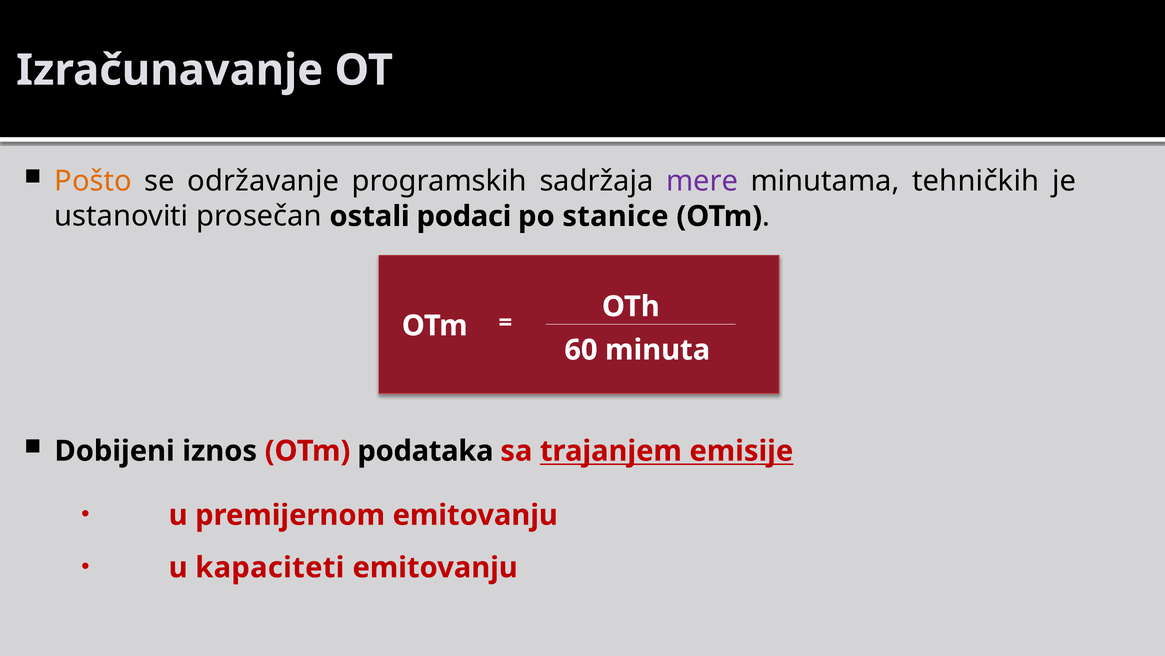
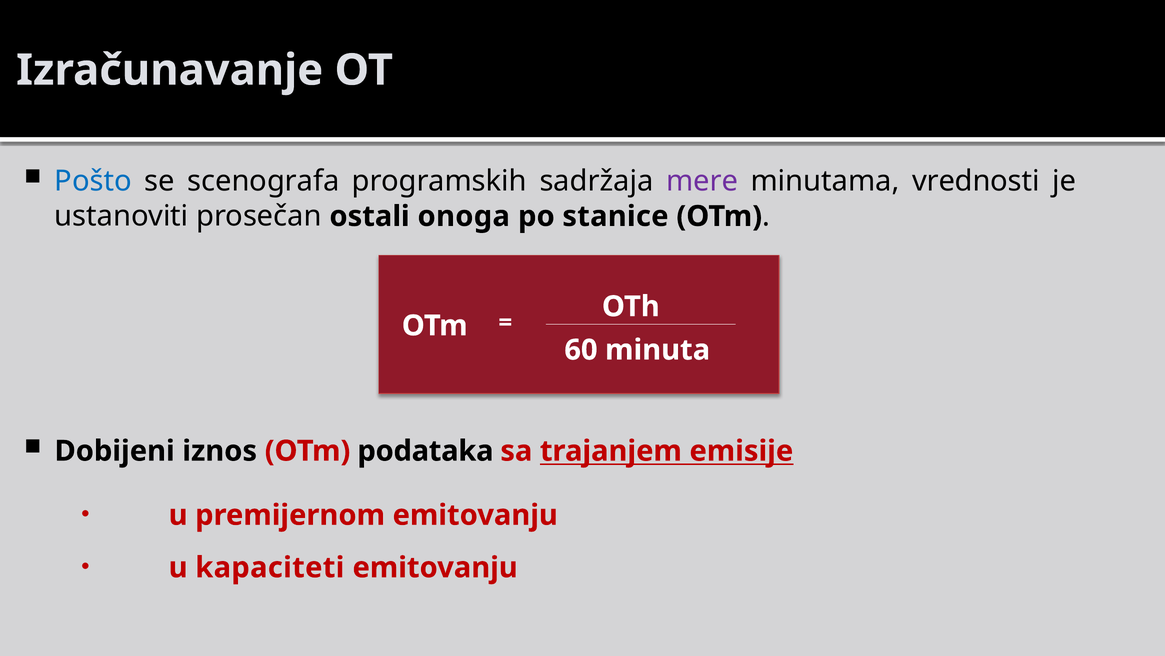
Pošto colour: orange -> blue (93, 181)
održavanje: održavanje -> scenografa (263, 181)
tehničkih: tehničkih -> vrednosti (976, 181)
podaci: podaci -> onoga (464, 216)
